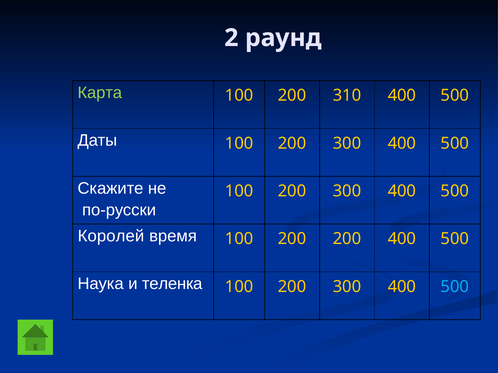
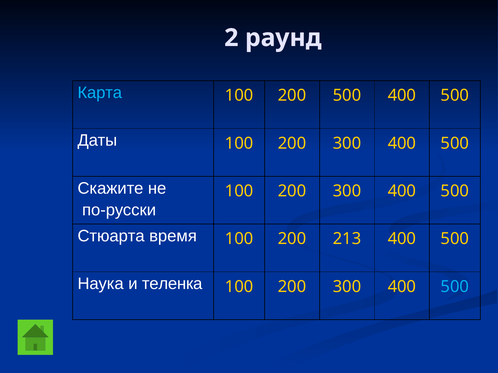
Карта colour: light green -> light blue (100, 93)
200 310: 310 -> 500 (347, 96)
Королей: Королей -> Стюарта (111, 236)
200 200: 200 -> 213 (347, 239)
